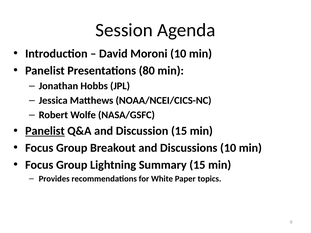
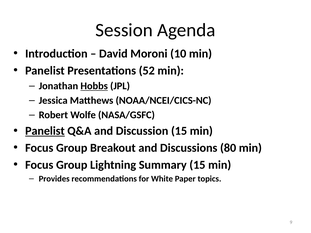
80: 80 -> 52 (147, 71)
Hobbs underline: none -> present (94, 86)
Discussions 10: 10 -> 80 (228, 148)
